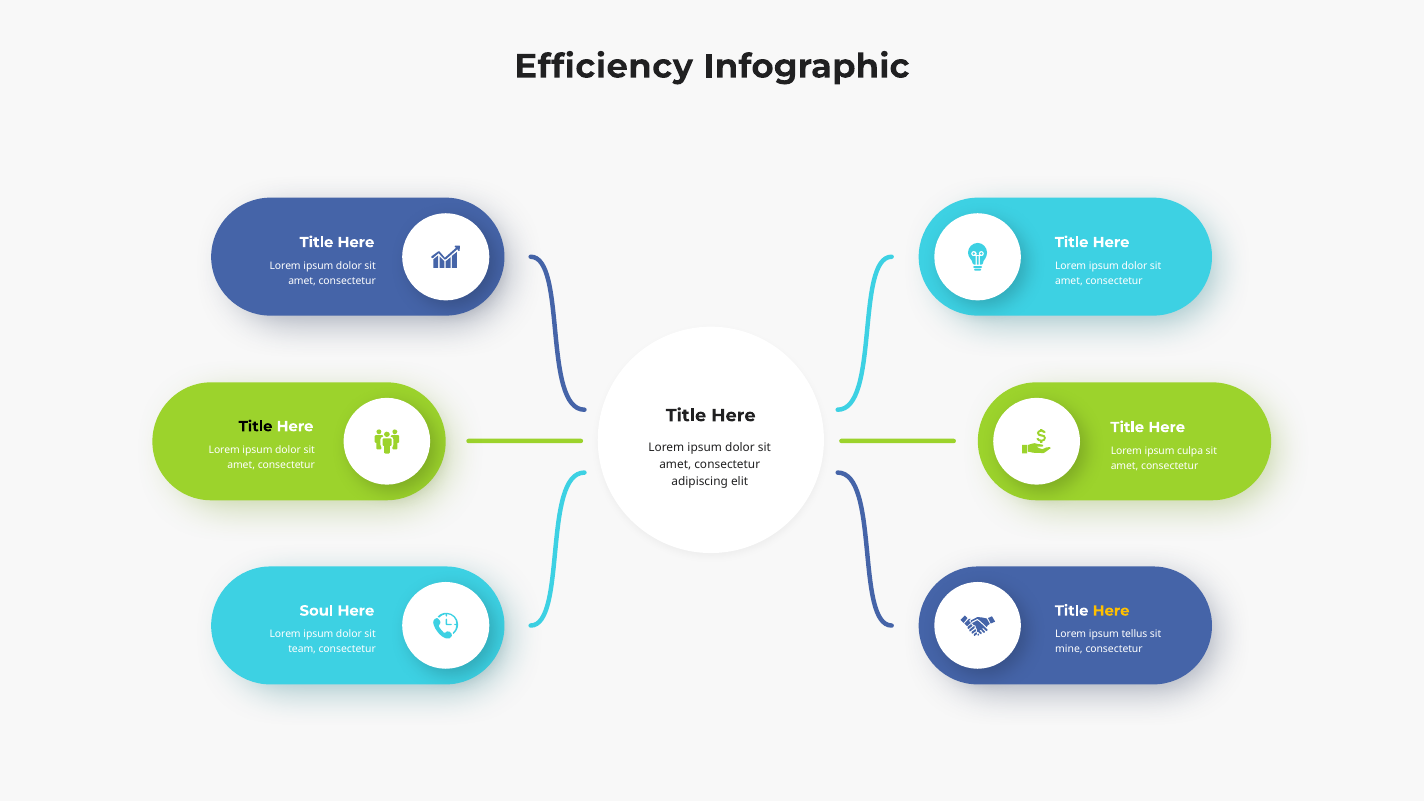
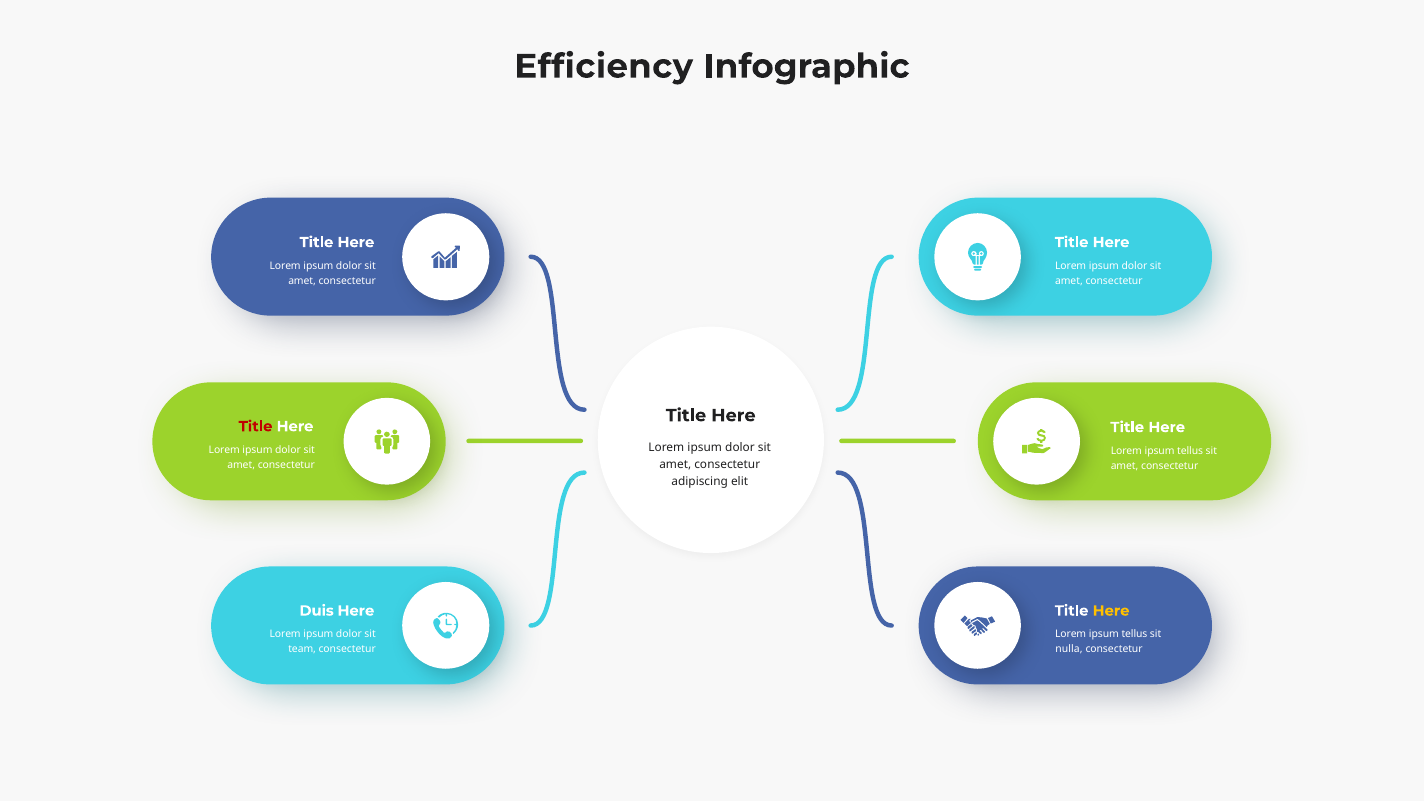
Title colour: black -> red (256, 426)
culpa: culpa -> tellus (1190, 451)
Soul: Soul -> Duis (317, 611)
mine: mine -> nulla (1069, 649)
